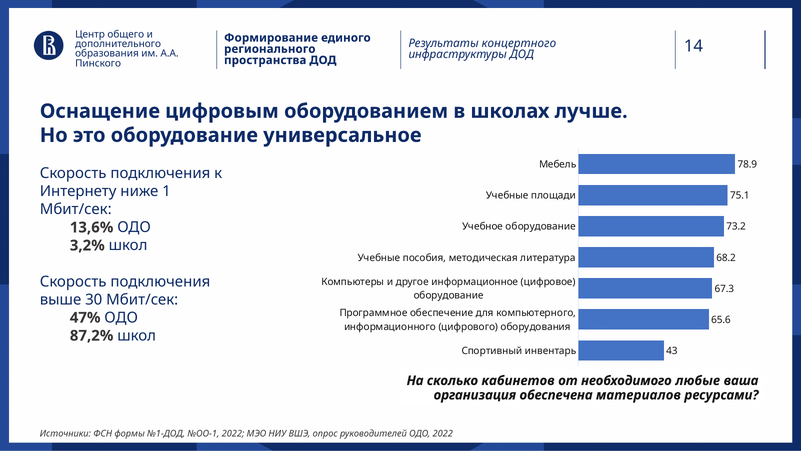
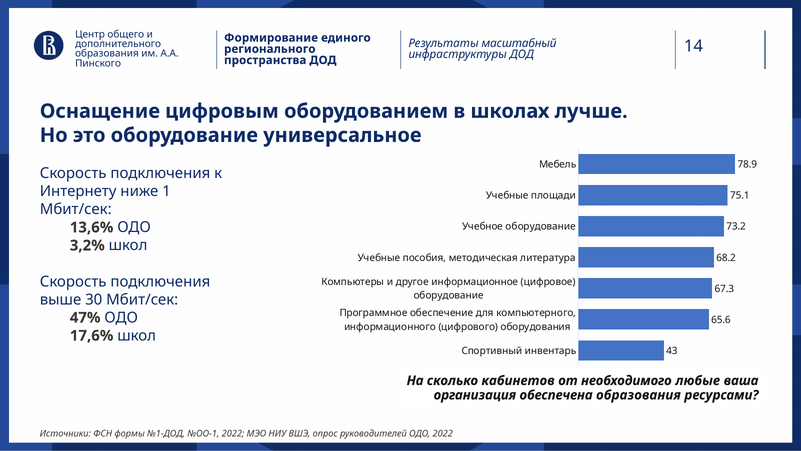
концертного: концертного -> масштабный (519, 43)
87,2%: 87,2% -> 17,6% (92, 335)
обеспечена материалов: материалов -> образования (638, 395)
